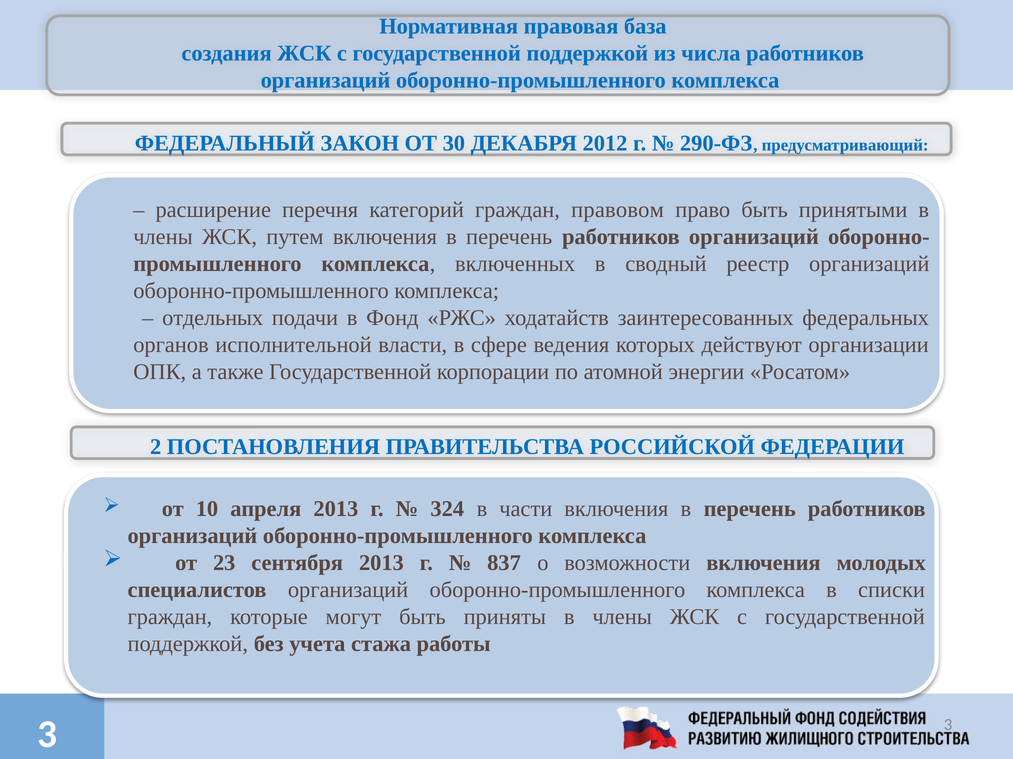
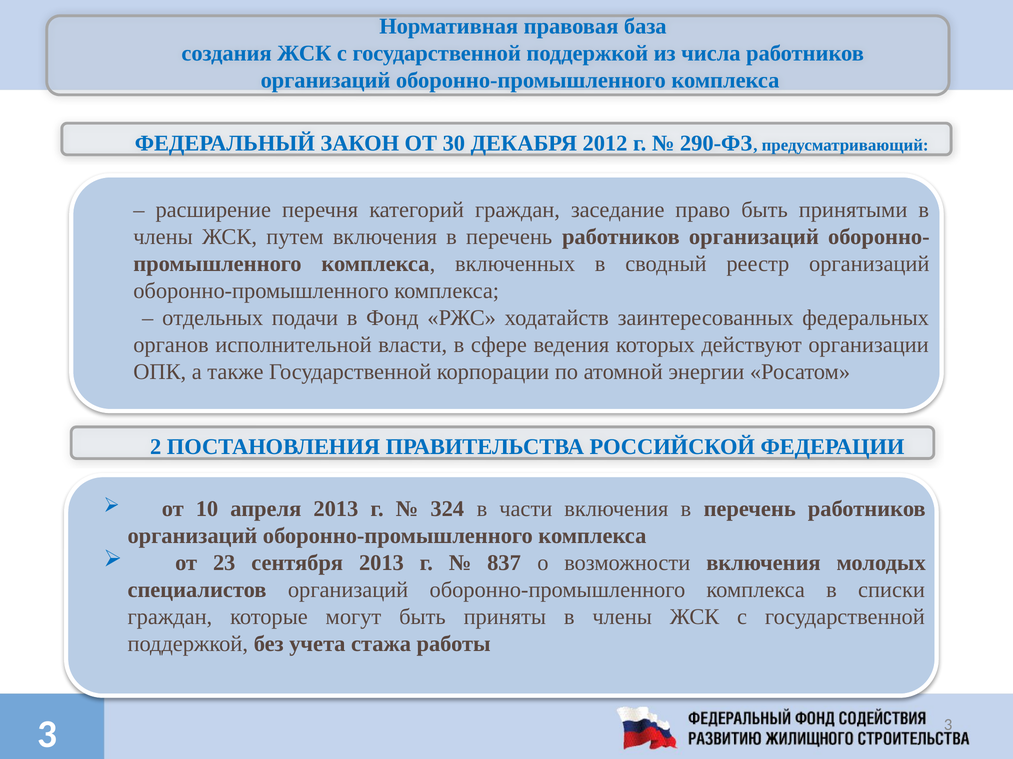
правовом: правовом -> заседание (618, 210)
